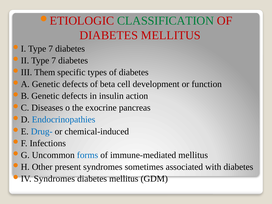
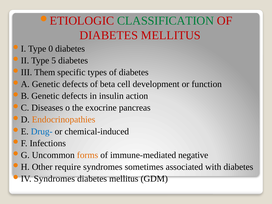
7: 7 -> 0 (51, 49)
7: 7 -> 5 (54, 60)
Endocrinopathies colour: blue -> orange (64, 120)
forms colour: blue -> orange (88, 155)
immune-mediated mellitus: mellitus -> negative (193, 155)
present: present -> require (68, 167)
